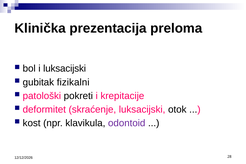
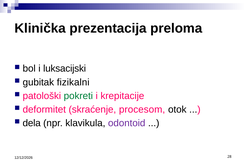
pokreti colour: black -> green (78, 96)
skraćenje luksacijski: luksacijski -> procesom (142, 109)
kost: kost -> dela (32, 123)
